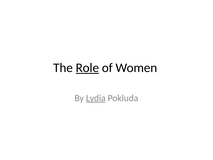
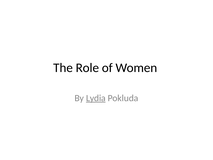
Role underline: present -> none (87, 68)
